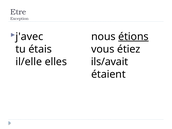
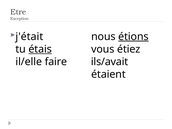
j'avec: j'avec -> j'était (29, 37)
étais underline: none -> present (40, 49)
elles: elles -> faire (56, 62)
